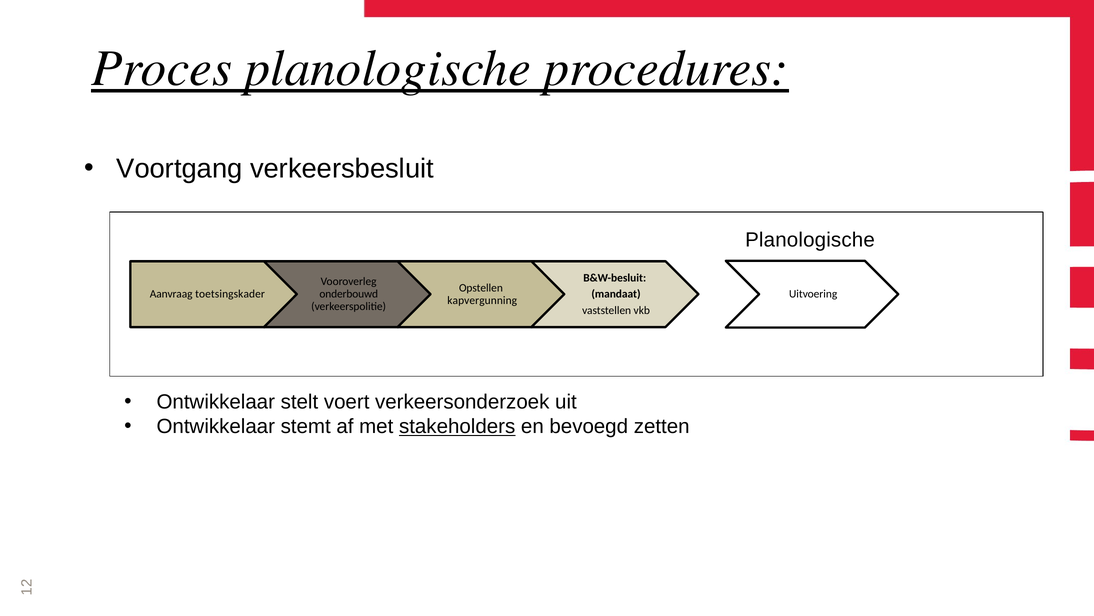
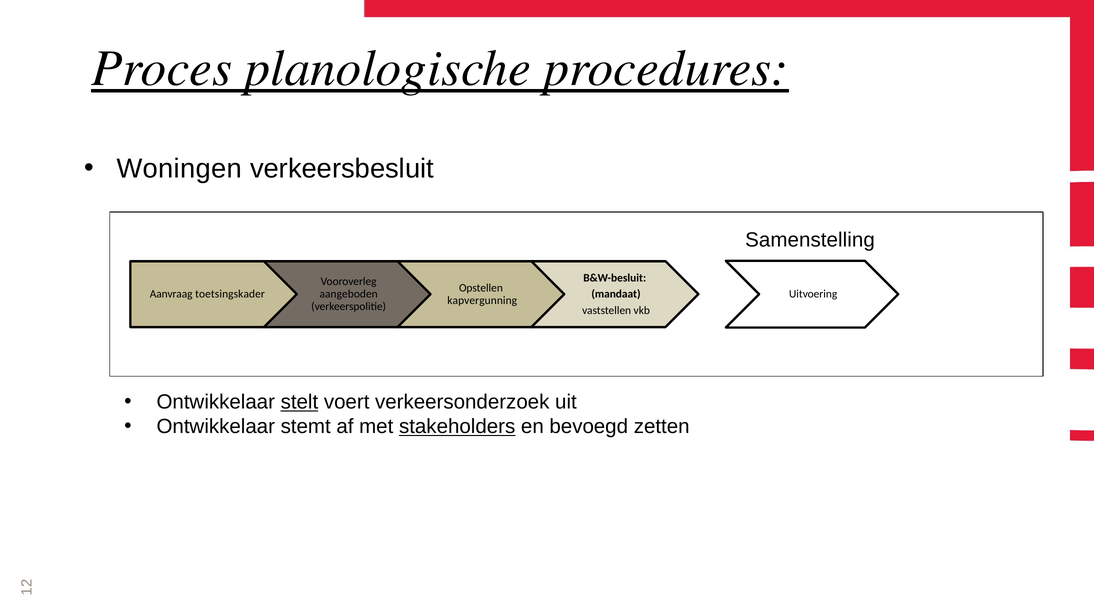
Voortgang: Voortgang -> Woningen (179, 168)
Planologische: Planologische -> Samenstelling (810, 240)
onderbouwd: onderbouwd -> aangeboden (349, 294)
stelt underline: none -> present (299, 402)
